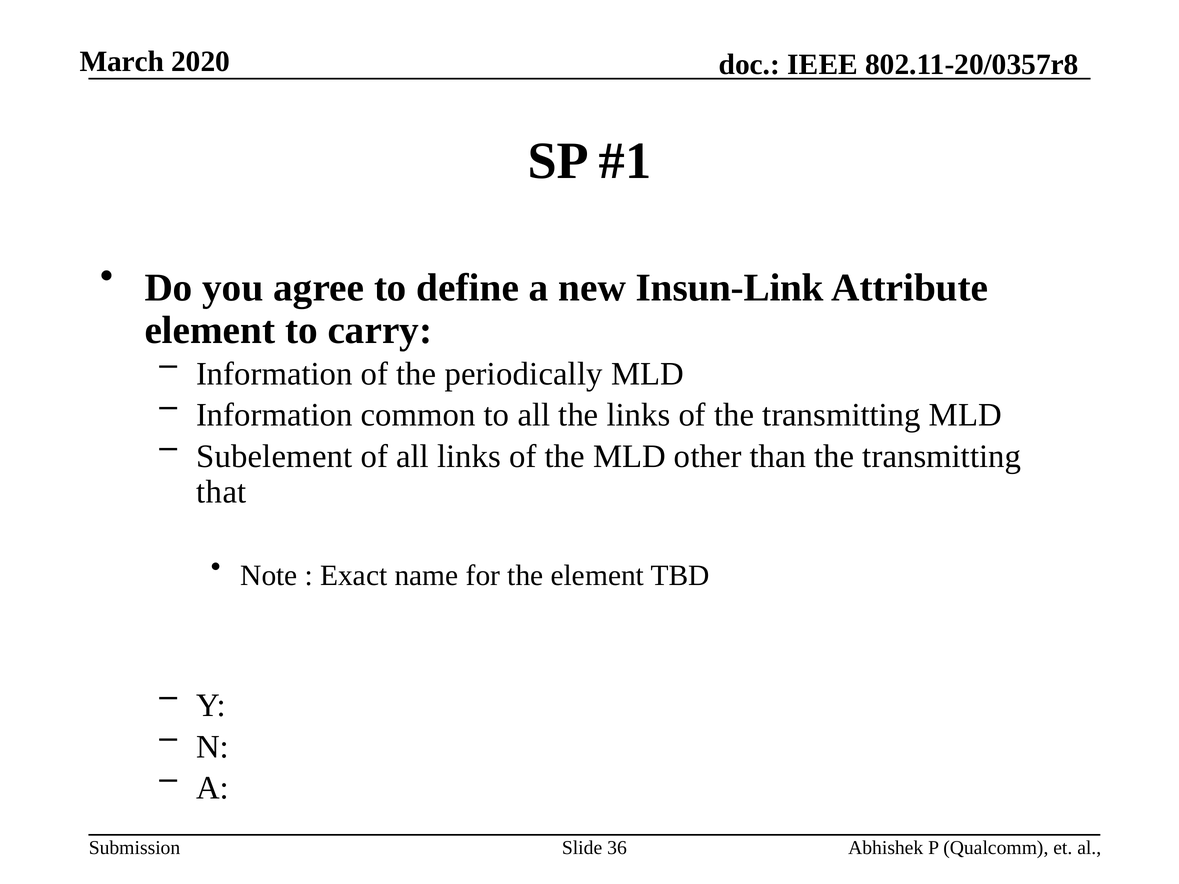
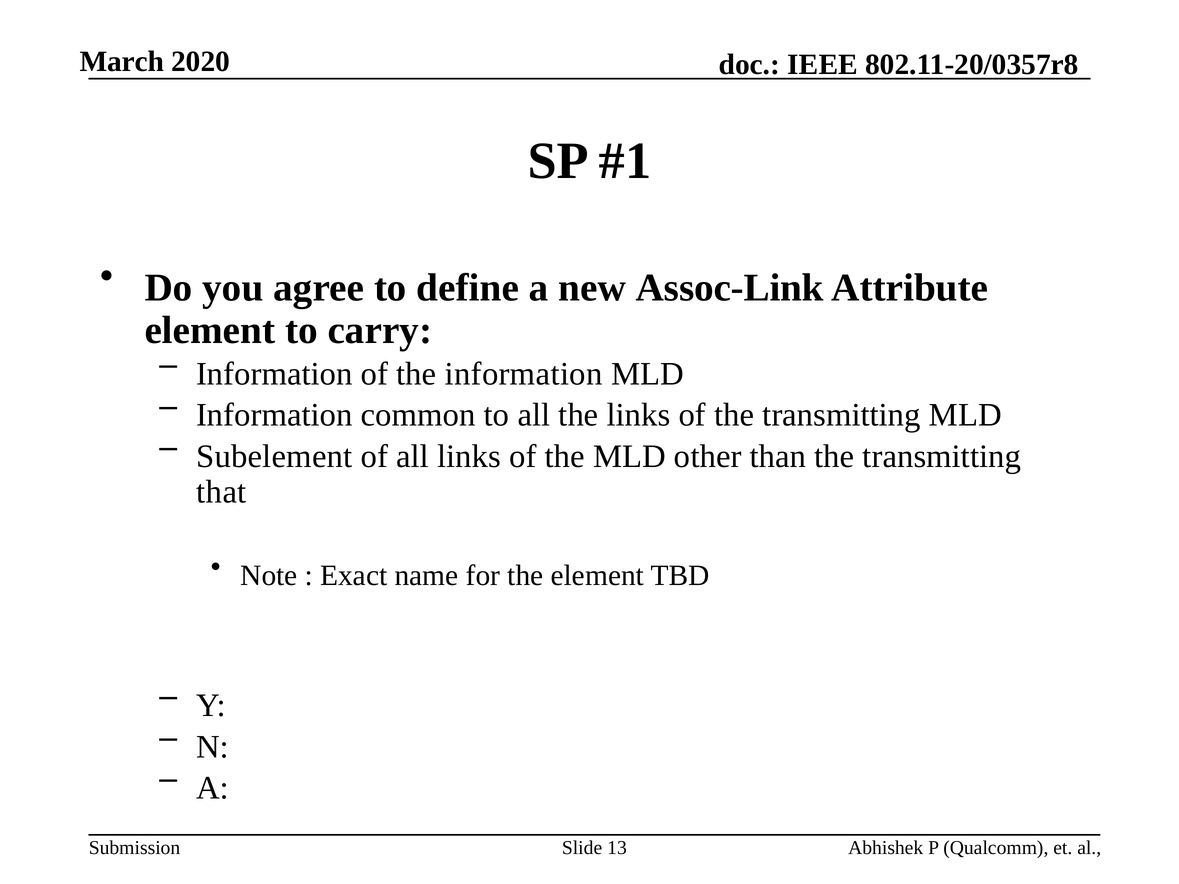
Insun-Link: Insun-Link -> Assoc-Link (730, 288)
the periodically: periodically -> information (524, 374)
36: 36 -> 13 (617, 848)
